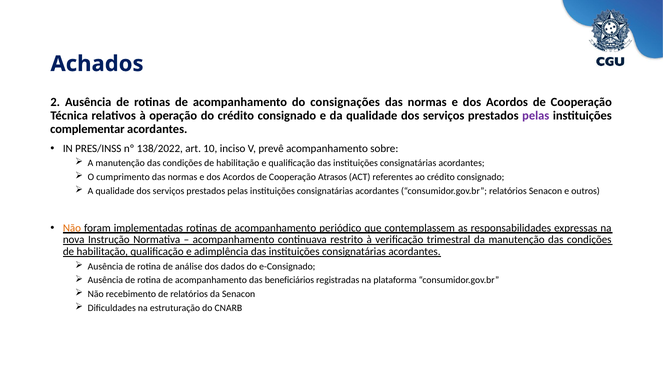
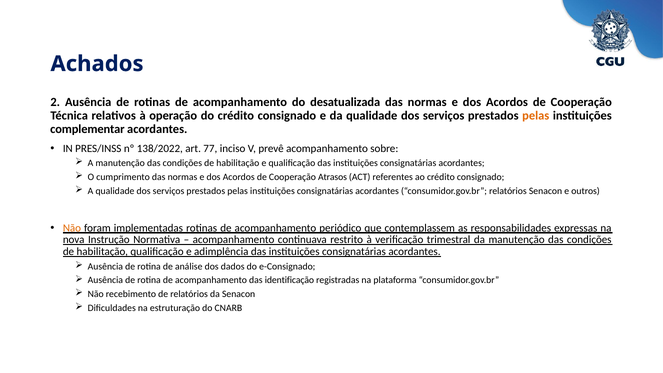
consignações: consignações -> desatualizada (345, 102)
pelas colour: purple -> orange (536, 115)
10: 10 -> 77 (210, 149)
beneficiários: beneficiários -> identificação (289, 280)
